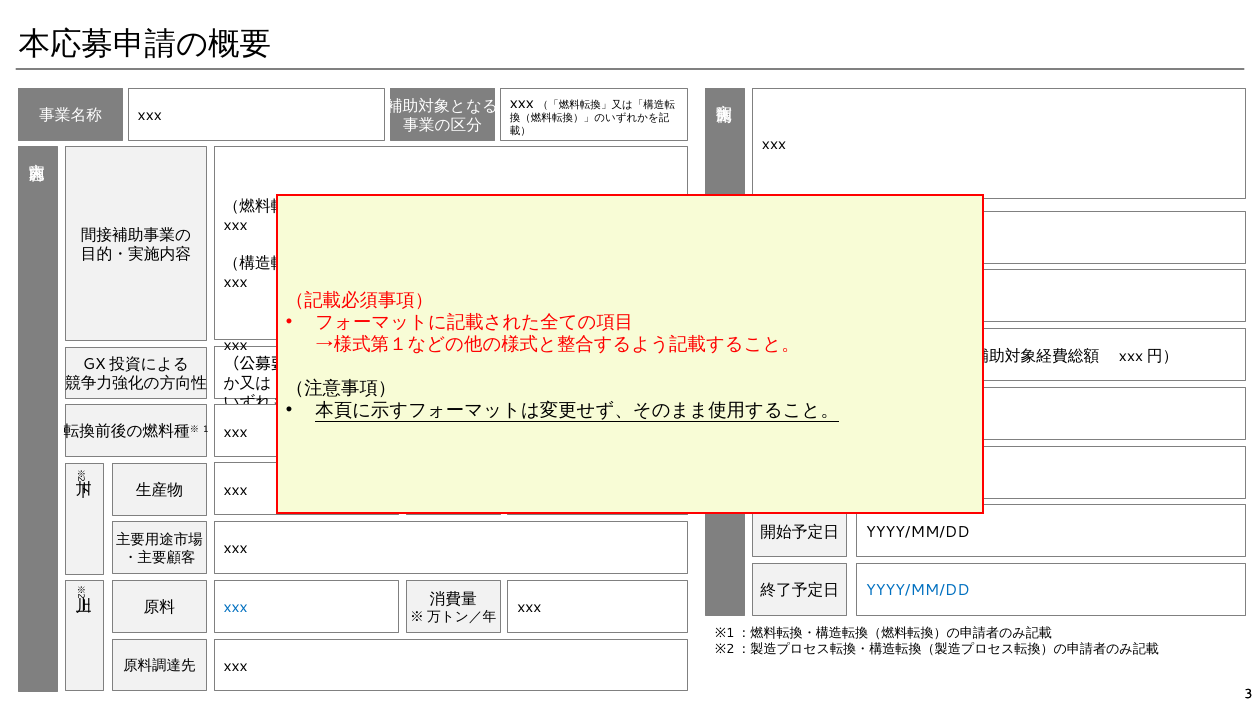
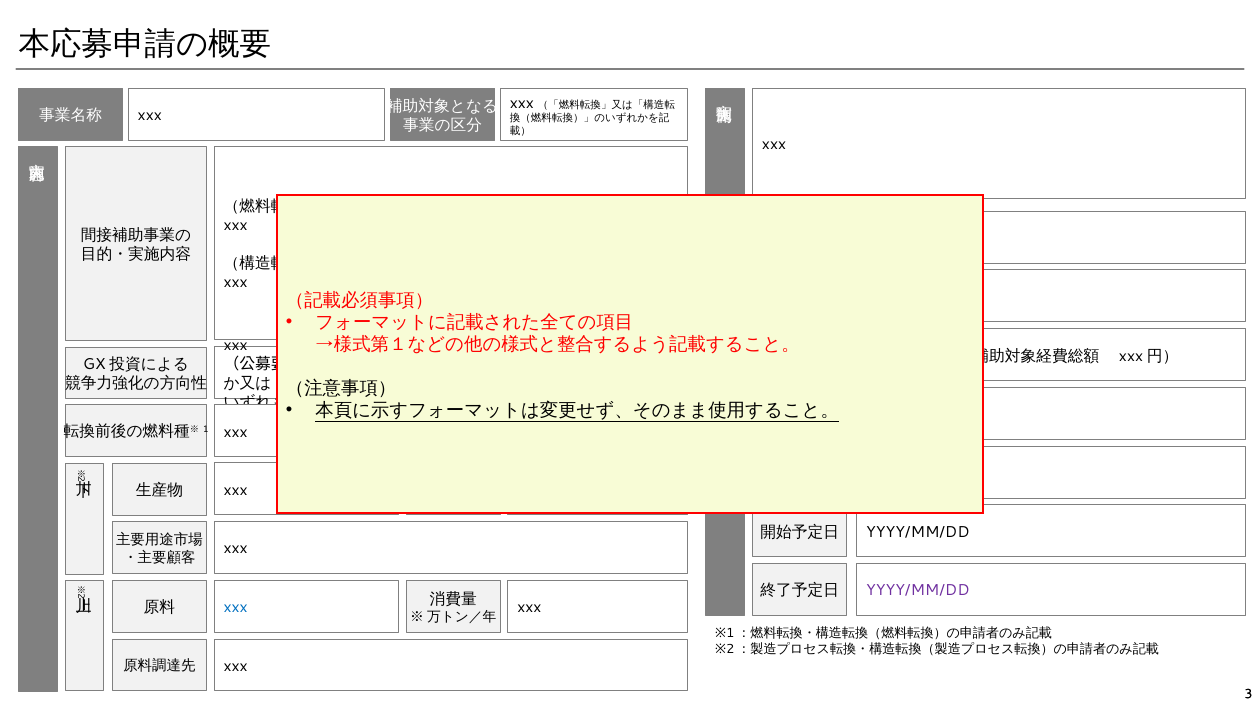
YYYY/MM/DD colour: blue -> purple (918, 591)
